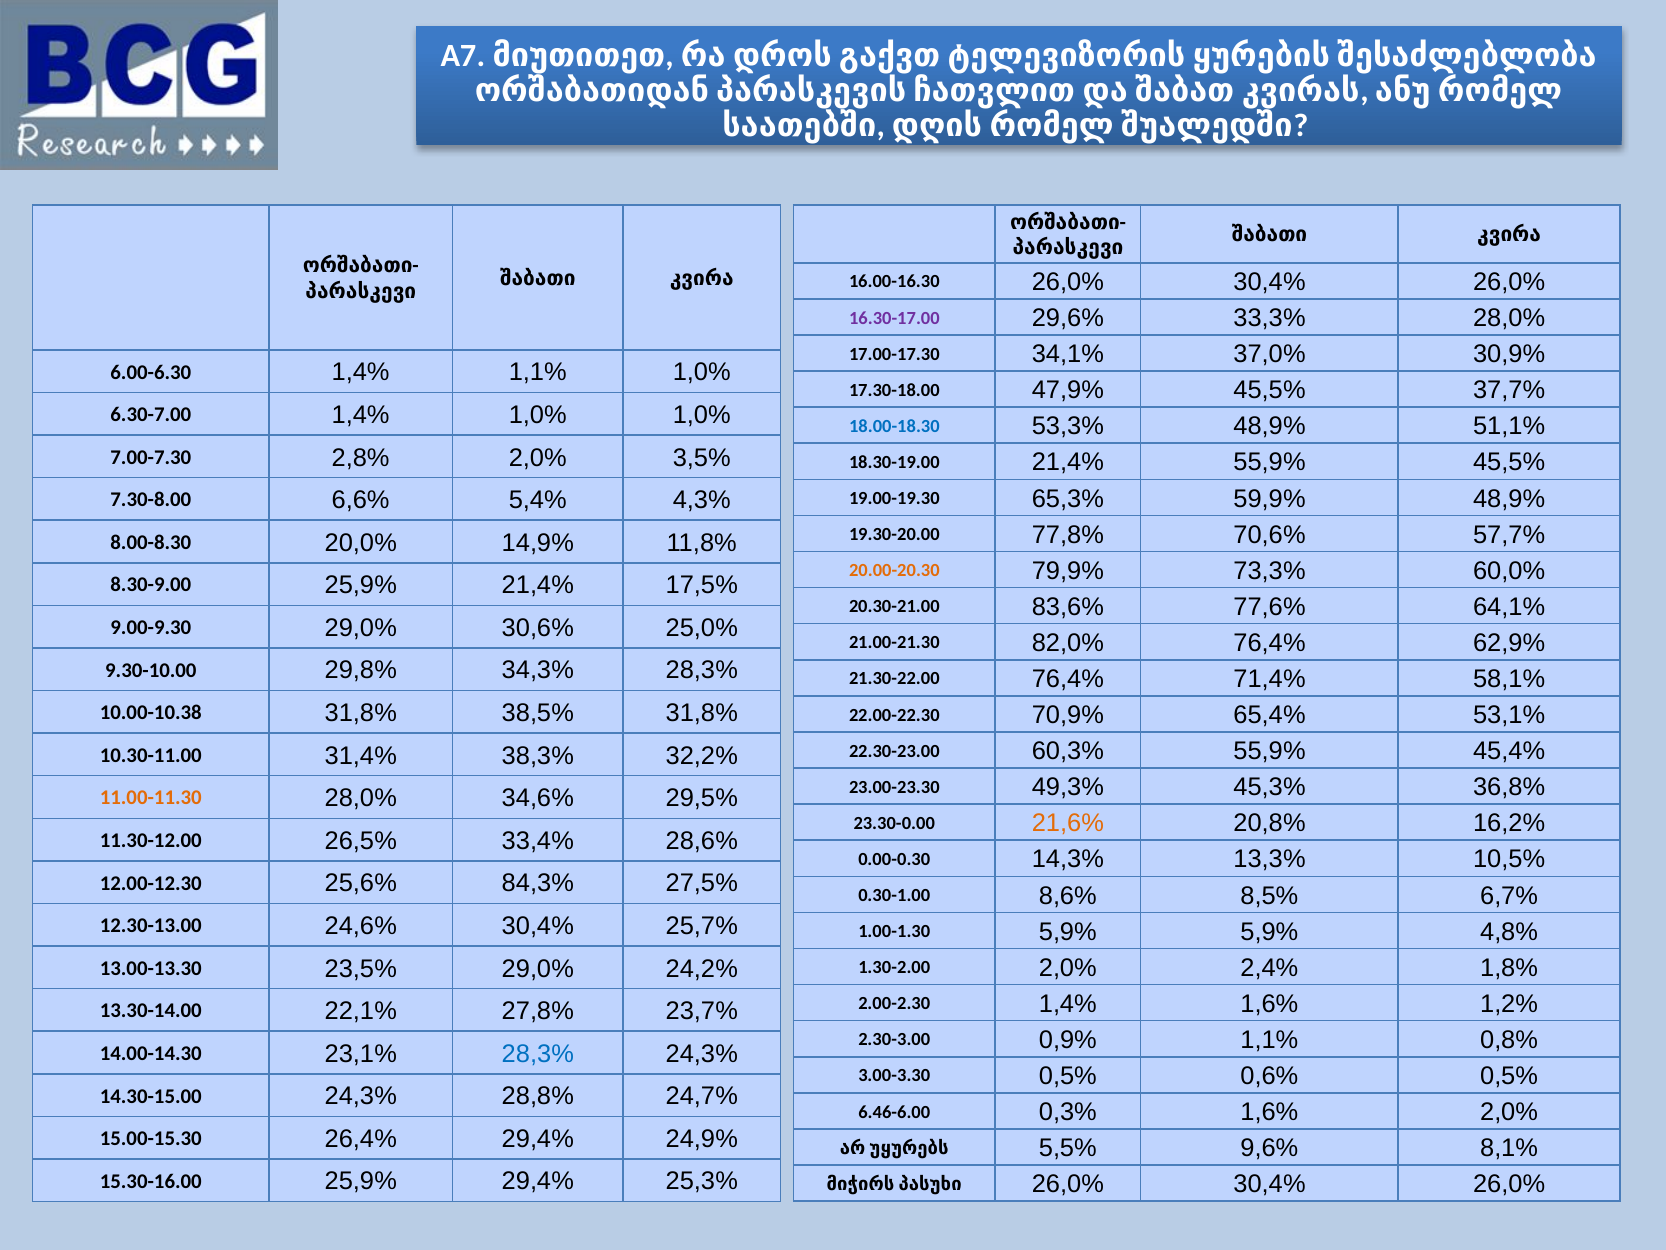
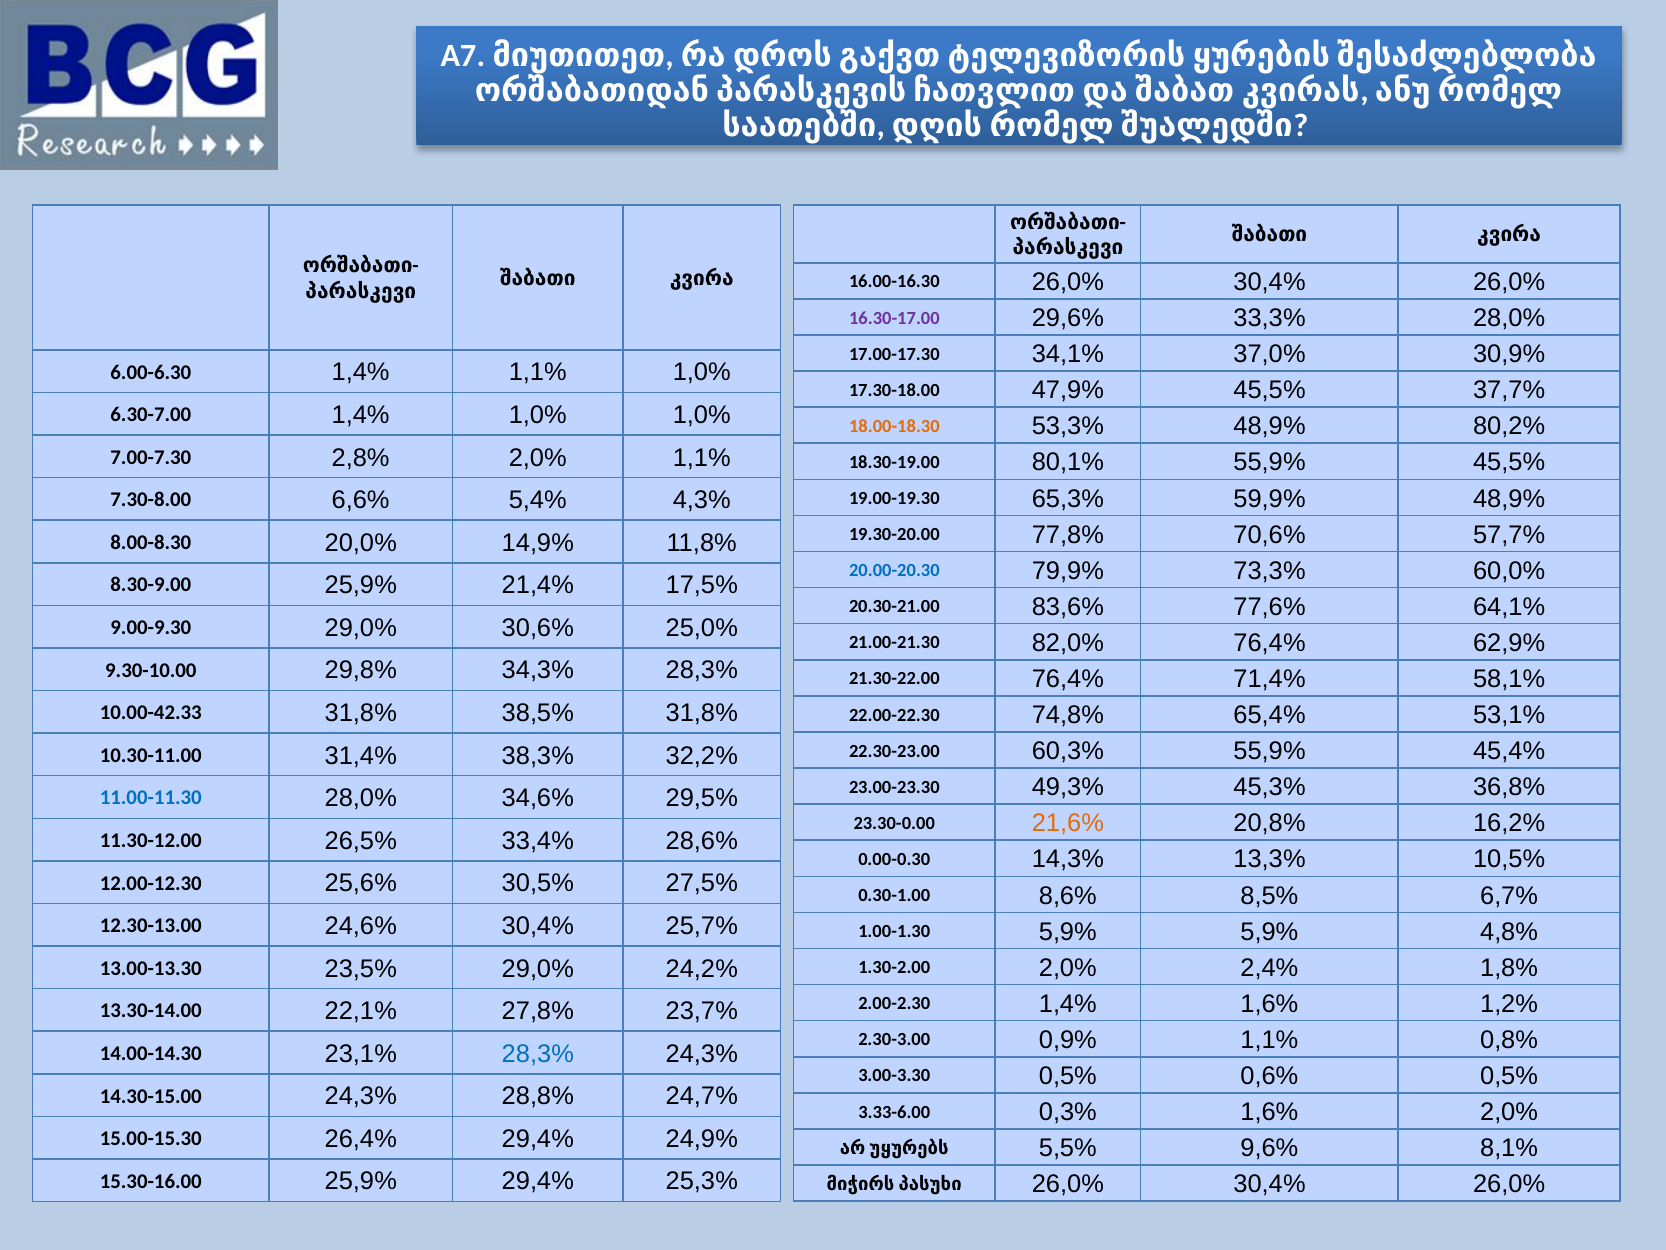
18.00-18.30 colour: blue -> orange (894, 426)
51,1%: 51,1% -> 80,2% (1509, 426)
2,0% 3,5%: 3,5% -> 1,1% (702, 457)
18.30-19.00 21,4%: 21,4% -> 80,1% (1068, 462)
20.00-20.30 colour: orange -> blue (894, 570)
10.00-10.38: 10.00-10.38 -> 10.00-42.33 (151, 713)
70,9%: 70,9% -> 74,8% (1068, 715)
11.00-11.30 colour: orange -> blue (151, 798)
84,3%: 84,3% -> 30,5% (538, 883)
6.46-6.00: 6.46-6.00 -> 3.33-6.00 (894, 1111)
